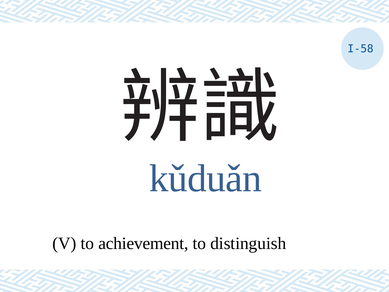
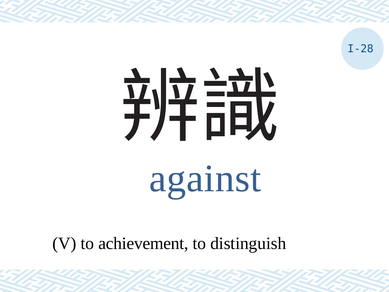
I-58: I-58 -> I-28 (360, 49)
kǔduǎn: kǔduǎn -> against (205, 178)
